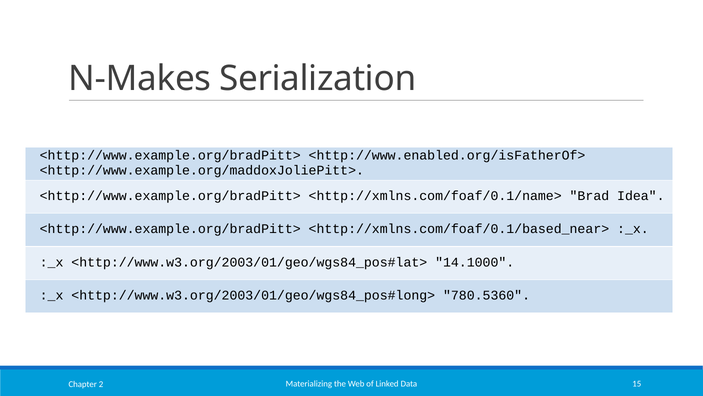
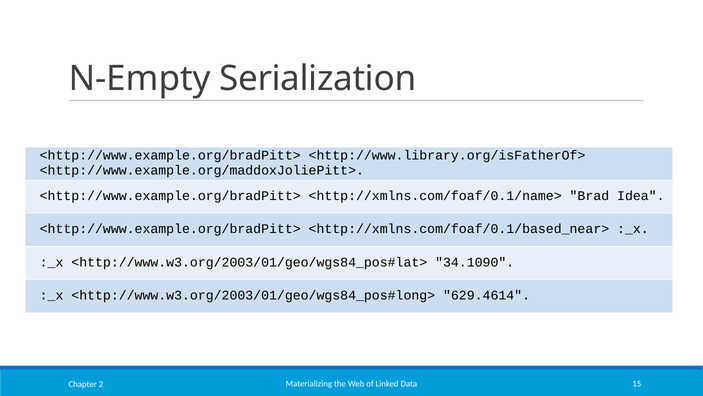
N-Makes: N-Makes -> N-Empty (140, 79)
<http://www.enabled.org/isFatherOf>: <http://www.enabled.org/isFatherOf> -> <http://www.library.org/isFatherOf> (447, 155)
14.1000: 14.1000 -> 34.1090 (475, 262)
780.5360: 780.5360 -> 629.4614 (487, 295)
